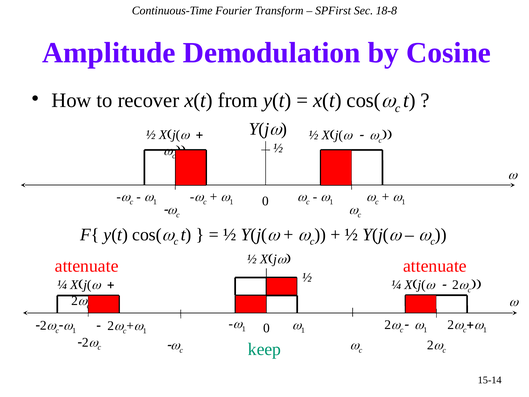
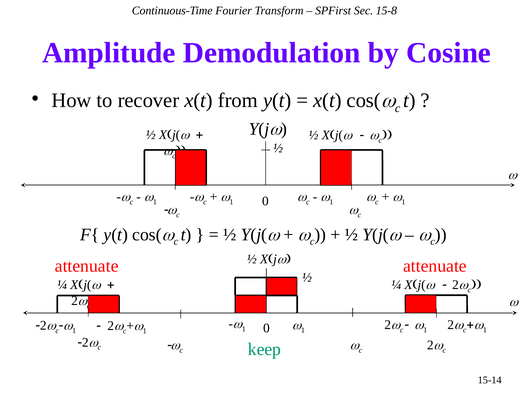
18-8: 18-8 -> 15-8 (386, 10)
